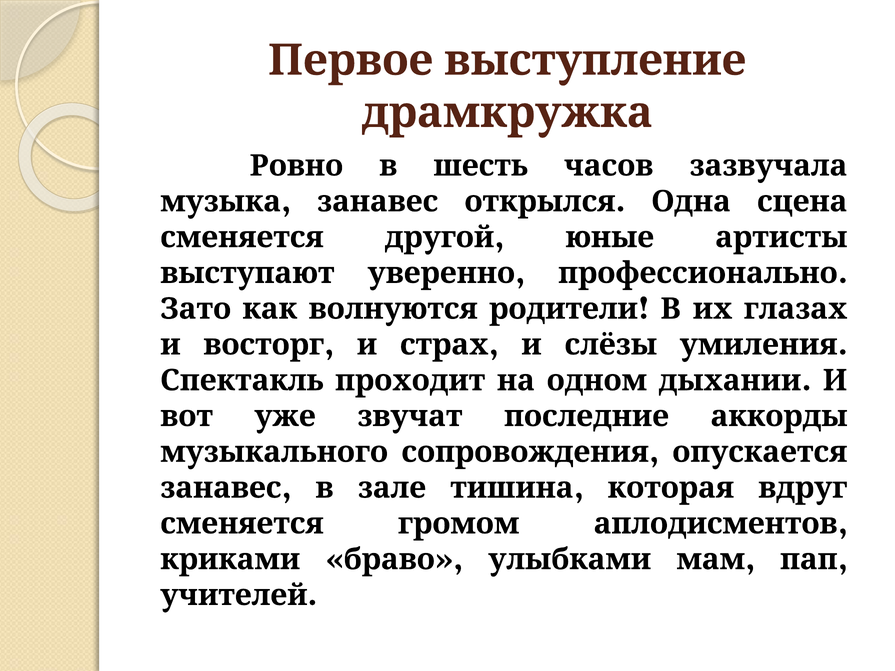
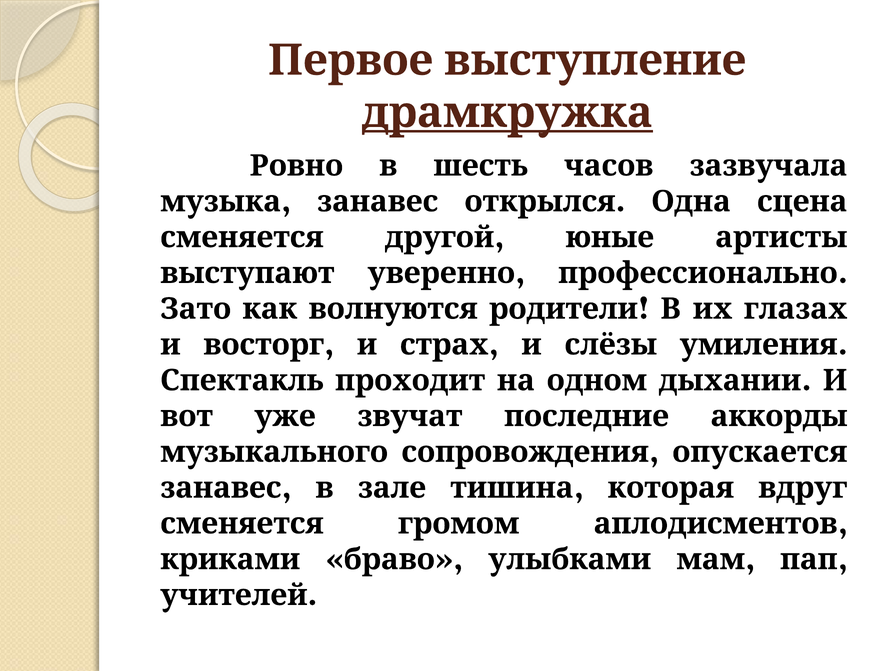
драмкружка underline: none -> present (507, 113)
